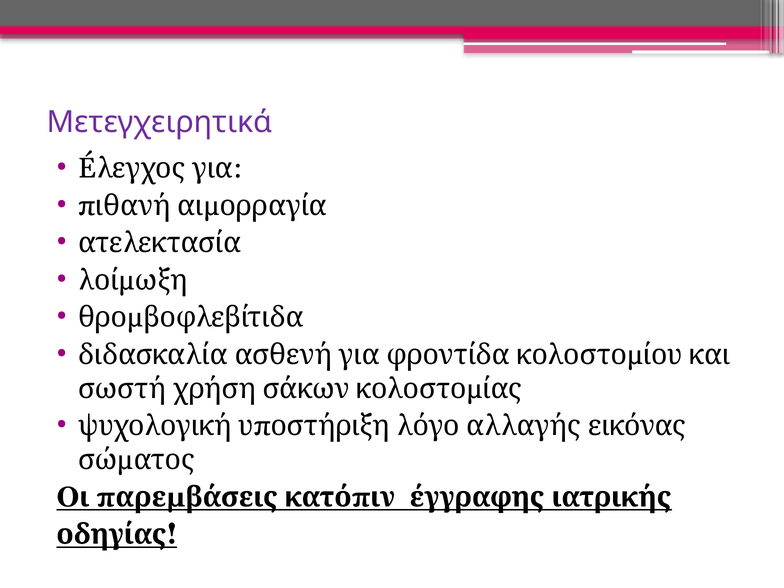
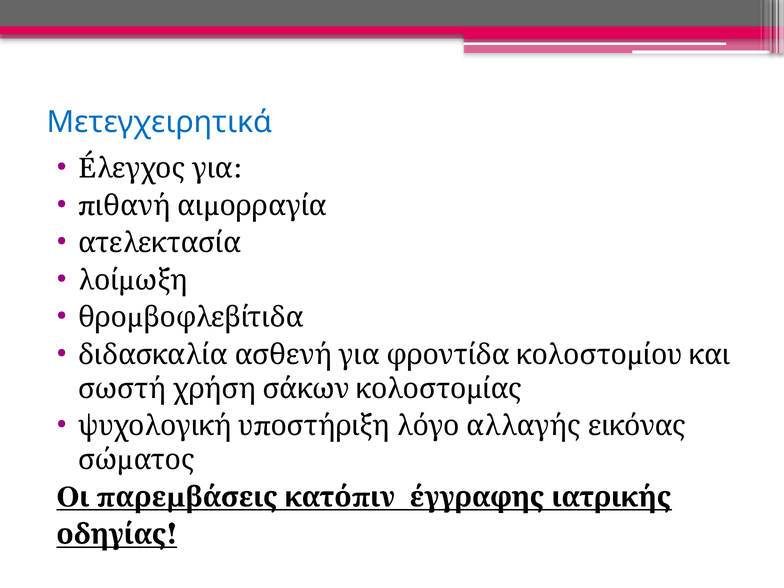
Μετεγχειρητικά colour: purple -> blue (160, 122)
